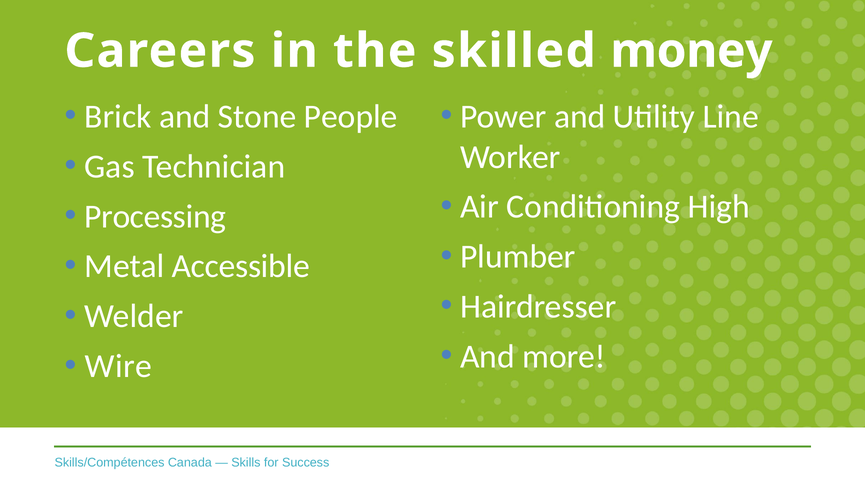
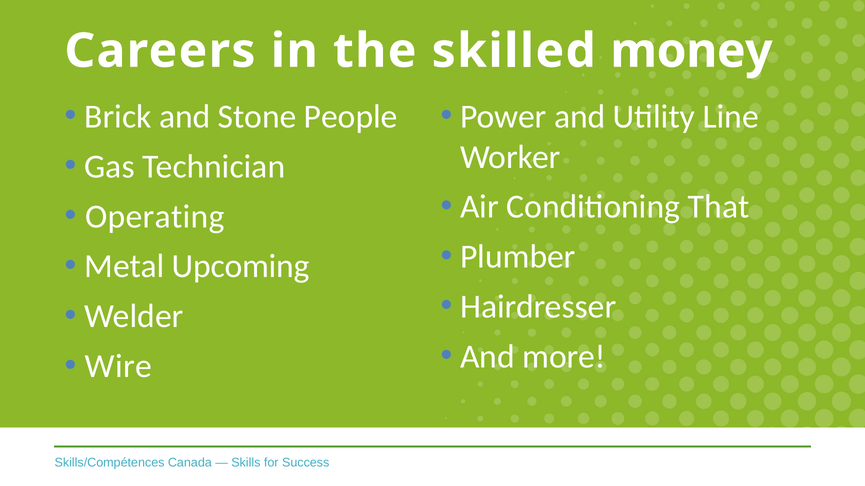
High: High -> That (719, 207)
Processing: Processing -> Operating (155, 217)
Accessible: Accessible -> Upcoming (241, 267)
